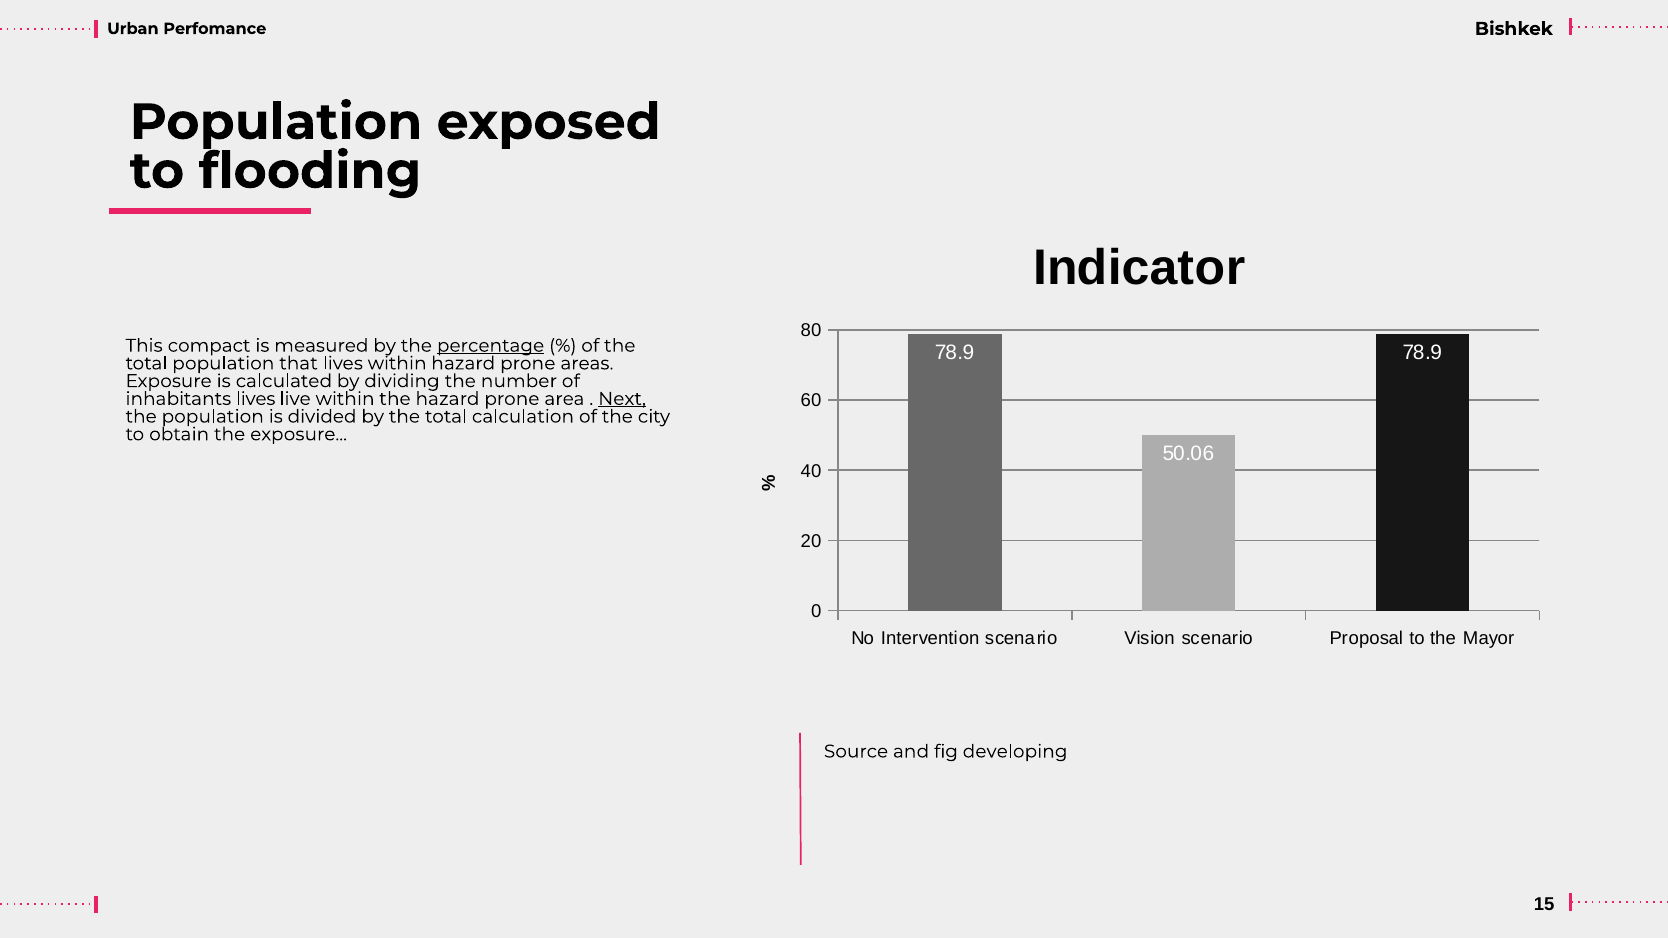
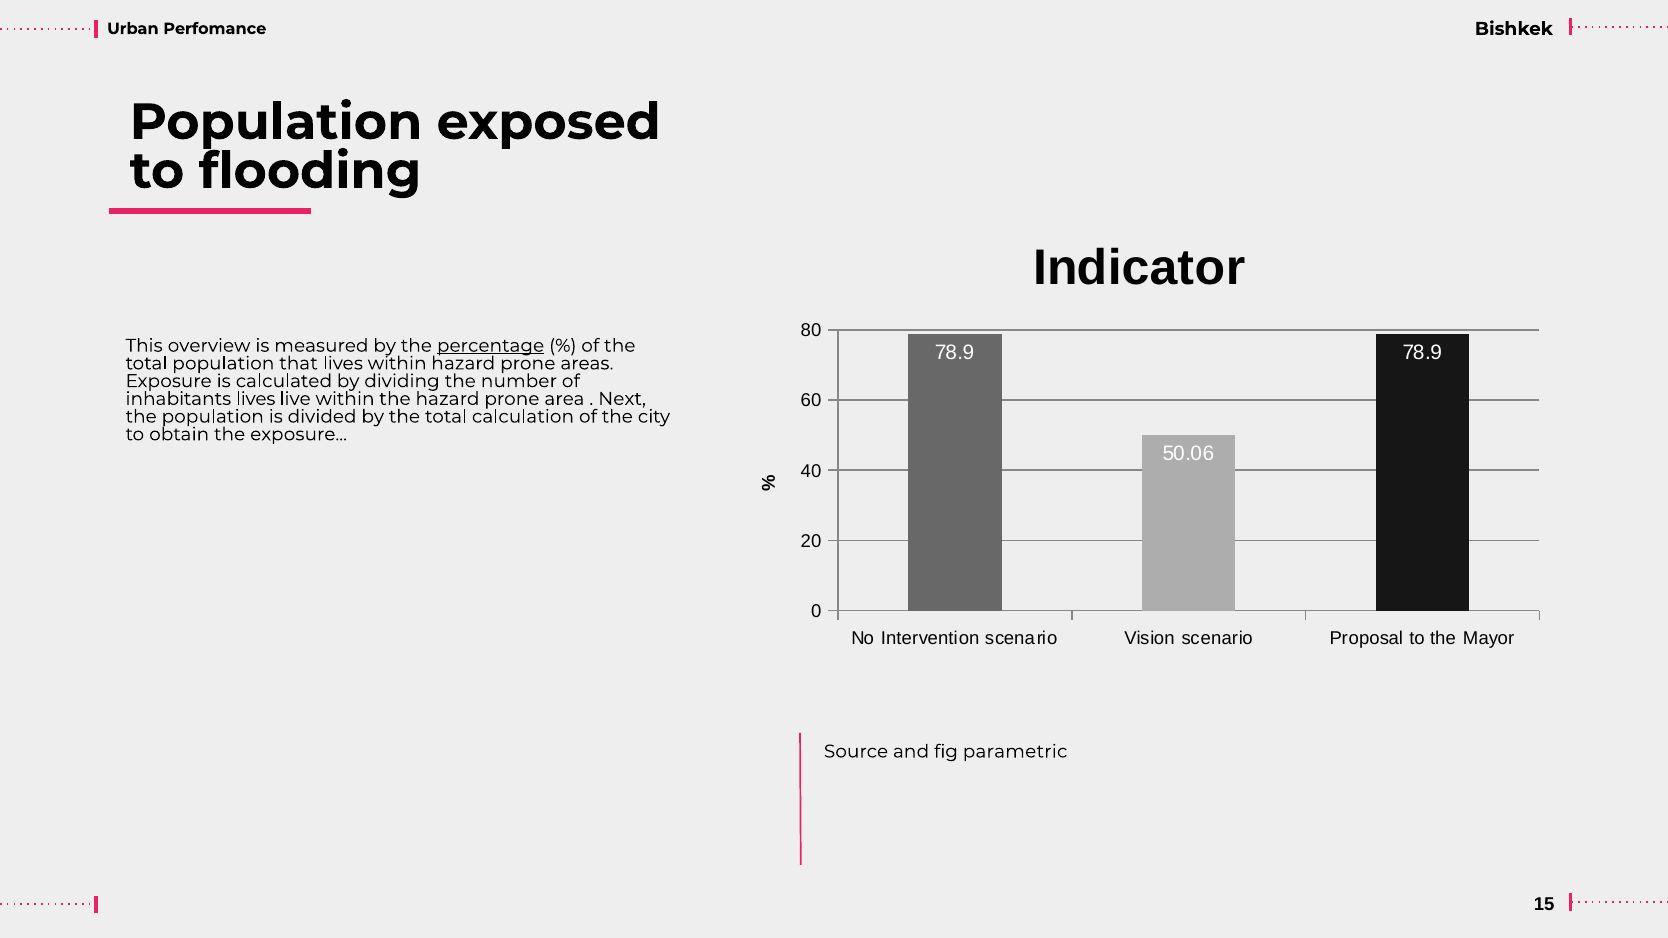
compact: compact -> overview (209, 346)
Next underline: present -> none (622, 399)
developing: developing -> parametric (1015, 752)
